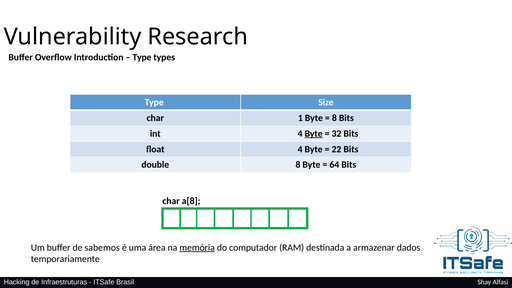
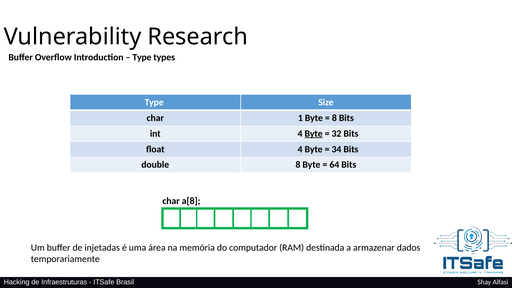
22: 22 -> 34 (336, 149)
sabemos: sabemos -> injetadas (102, 248)
memória underline: present -> none (197, 248)
